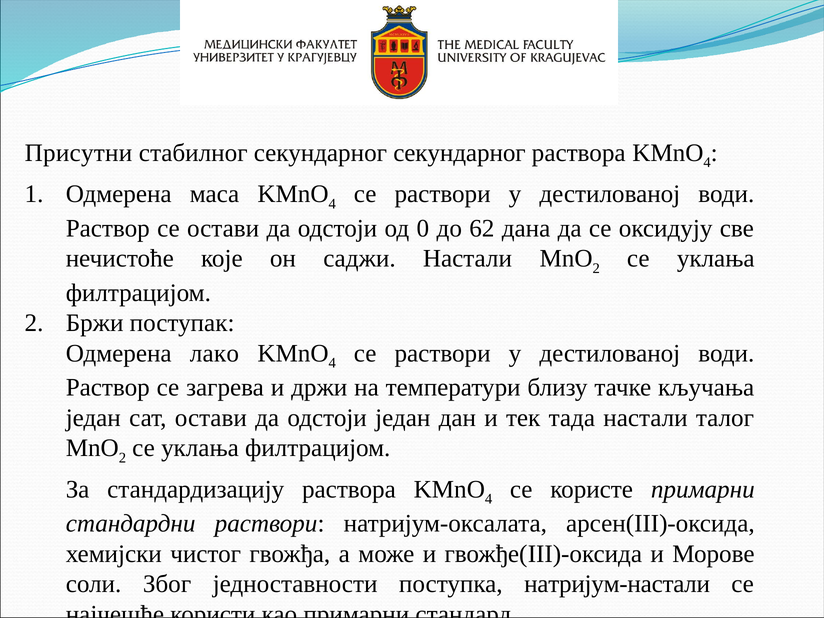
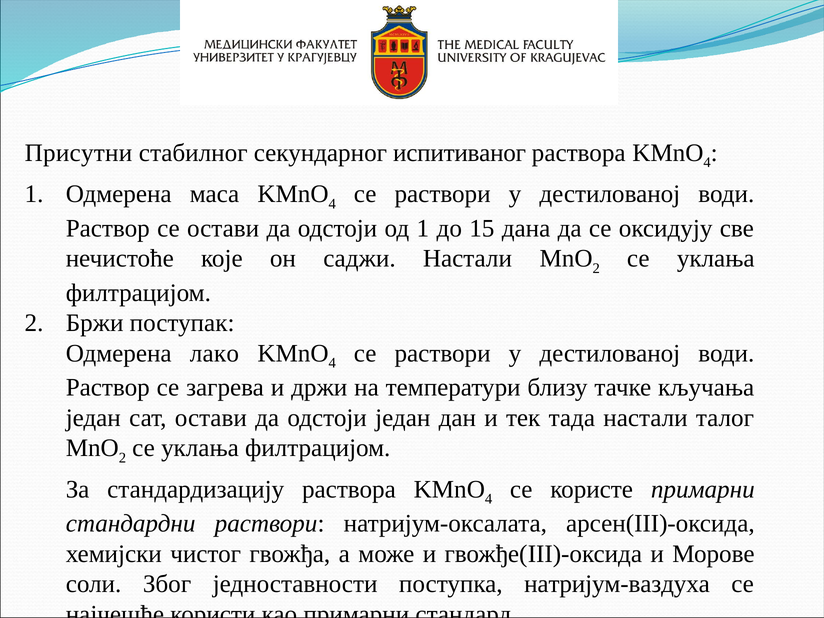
секундарног секундарног: секундарног -> испитиваног (460, 153)
од 0: 0 -> 1 (423, 228)
62: 62 -> 15 (482, 228)
натријум-настали: натријум-настали -> натријум-ваздуха (617, 584)
